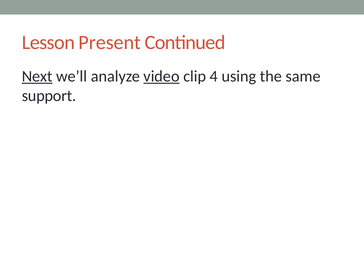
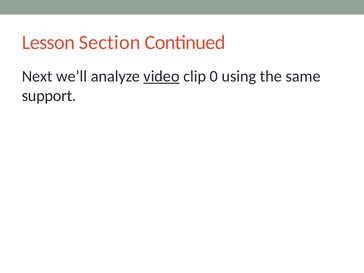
Present: Present -> Section (110, 42)
Next underline: present -> none (37, 76)
4: 4 -> 0 (214, 76)
